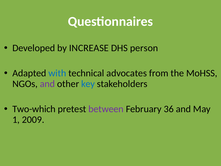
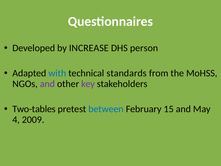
advocates: advocates -> standards (127, 73)
key colour: blue -> purple (88, 84)
Two-which: Two-which -> Two-tables (34, 109)
between colour: purple -> blue (106, 109)
36: 36 -> 15 (169, 109)
1: 1 -> 4 (16, 120)
